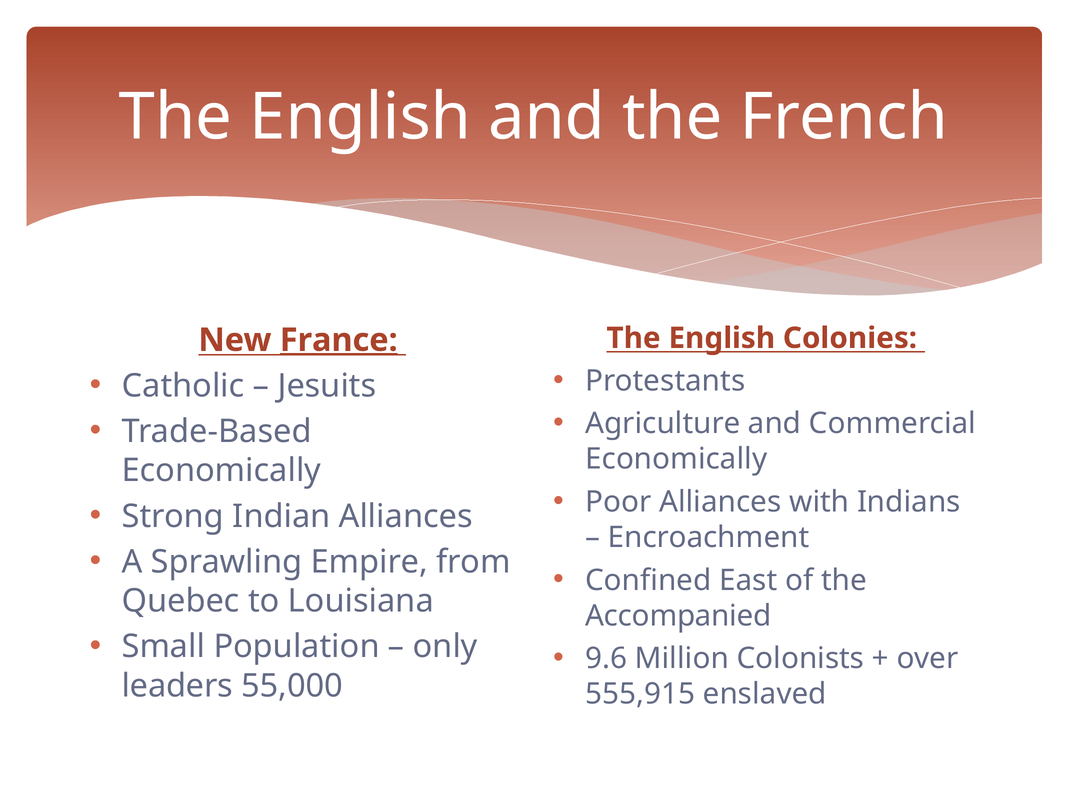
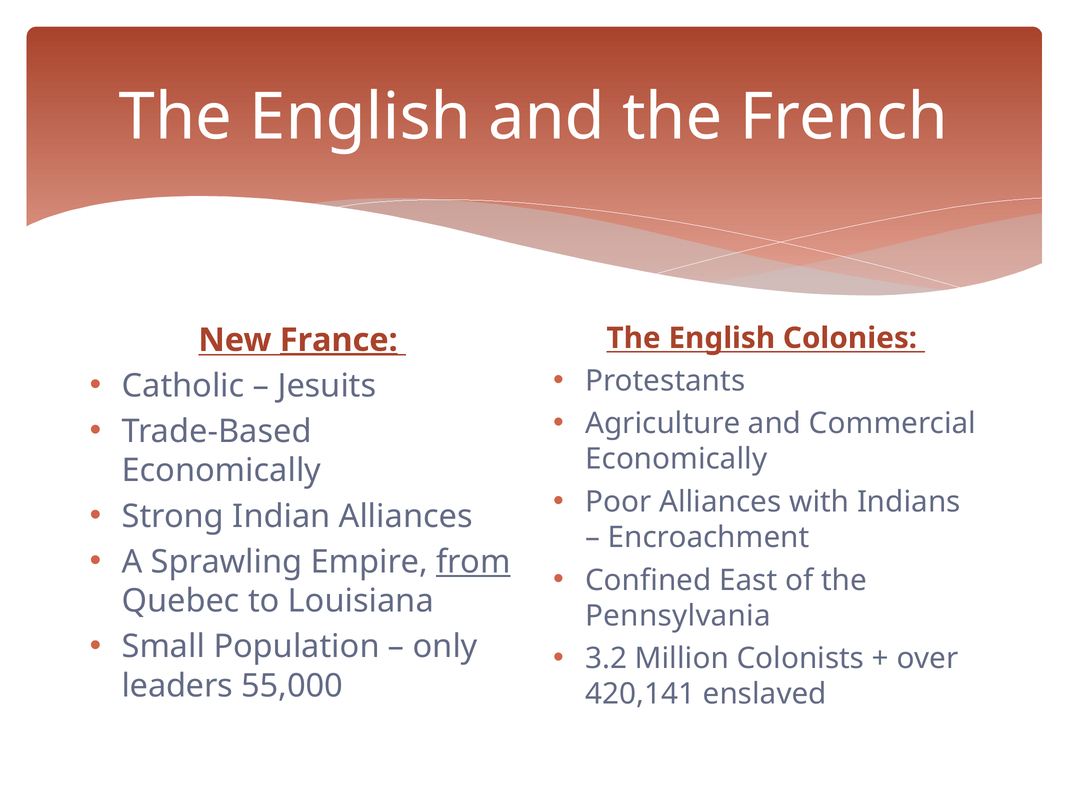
from underline: none -> present (473, 562)
Accompanied: Accompanied -> Pennsylvania (678, 616)
9.6: 9.6 -> 3.2 (606, 659)
555,915: 555,915 -> 420,141 (640, 694)
